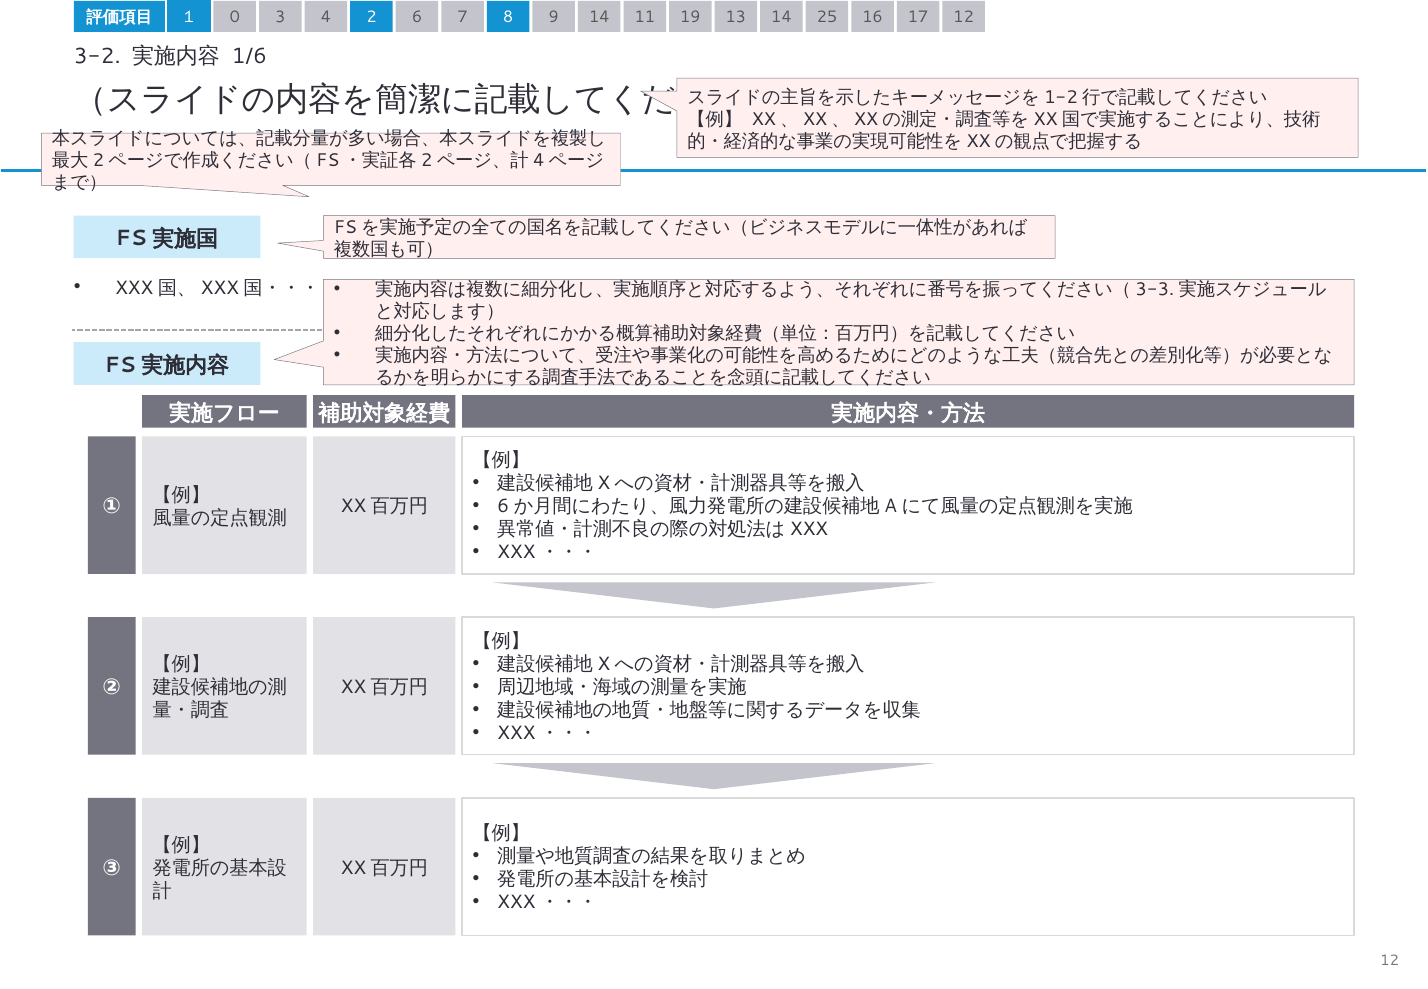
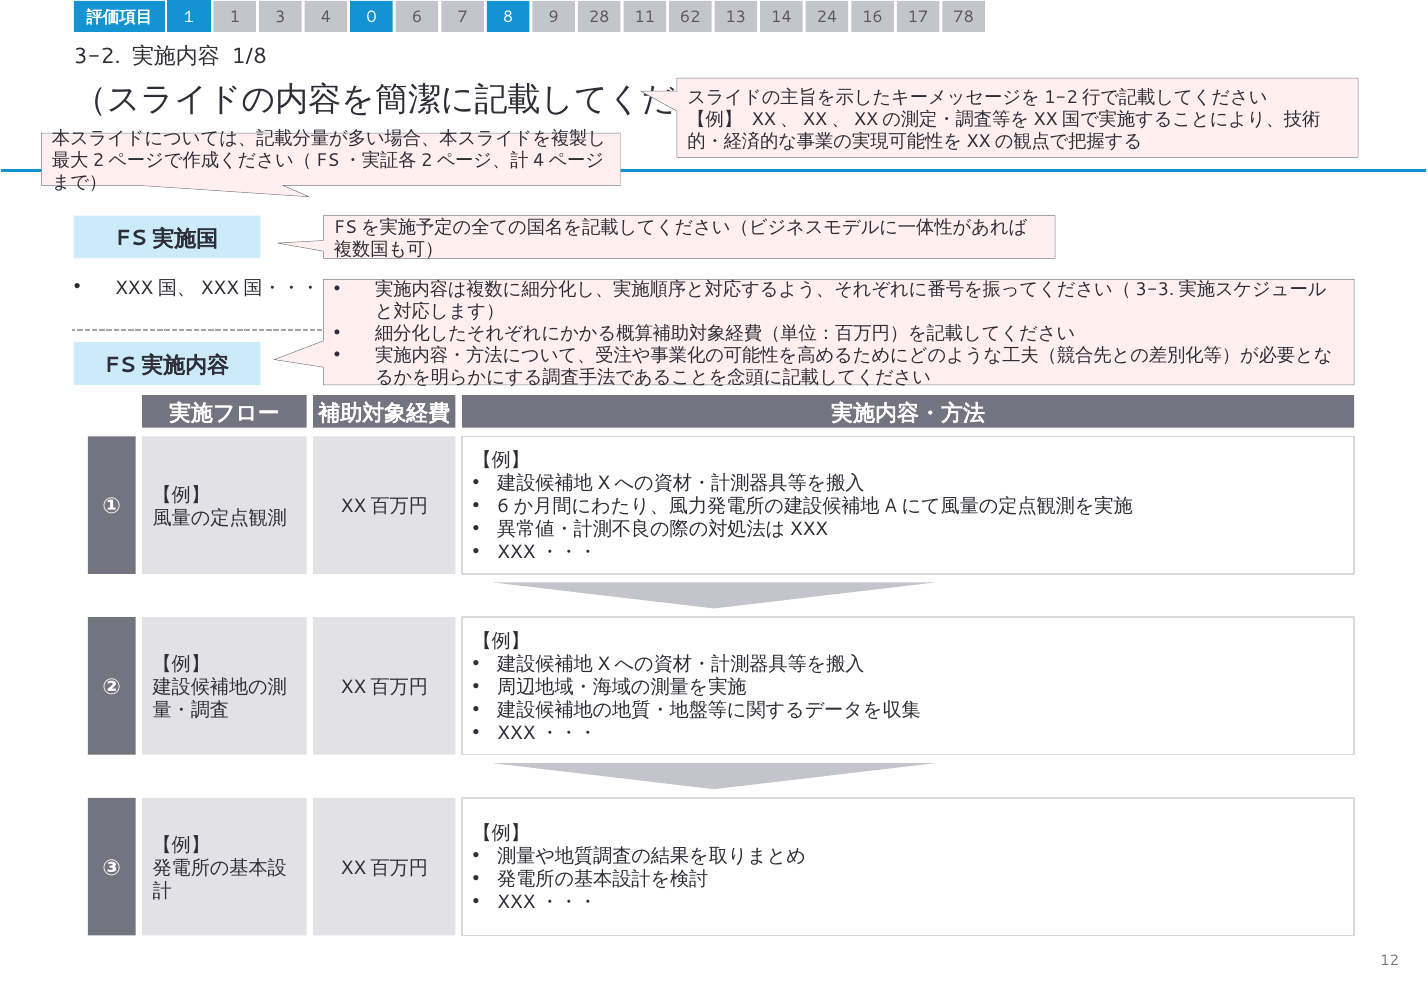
0: 0 -> 1 (235, 17)
2: 2 -> 0 (372, 17)
9 14: 14 -> 28 (599, 17)
19: 19 -> 62 (690, 17)
25: 25 -> 24 (827, 17)
17 12: 12 -> 78 (964, 17)
1/6: 1/6 -> 1/8 (249, 56)
